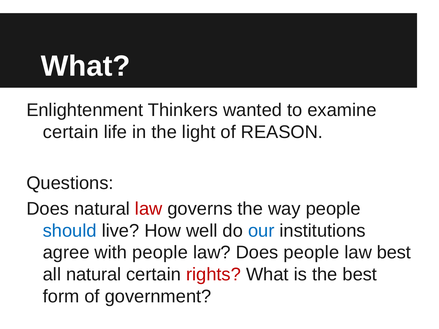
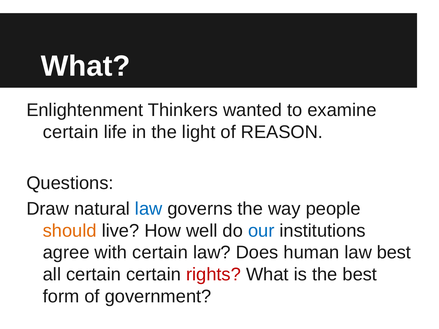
Does: Does -> Draw (48, 209)
law colour: red -> blue (149, 209)
should colour: blue -> orange (70, 231)
with people: people -> certain (160, 253)
Does people: people -> human (312, 253)
all natural: natural -> certain (94, 275)
